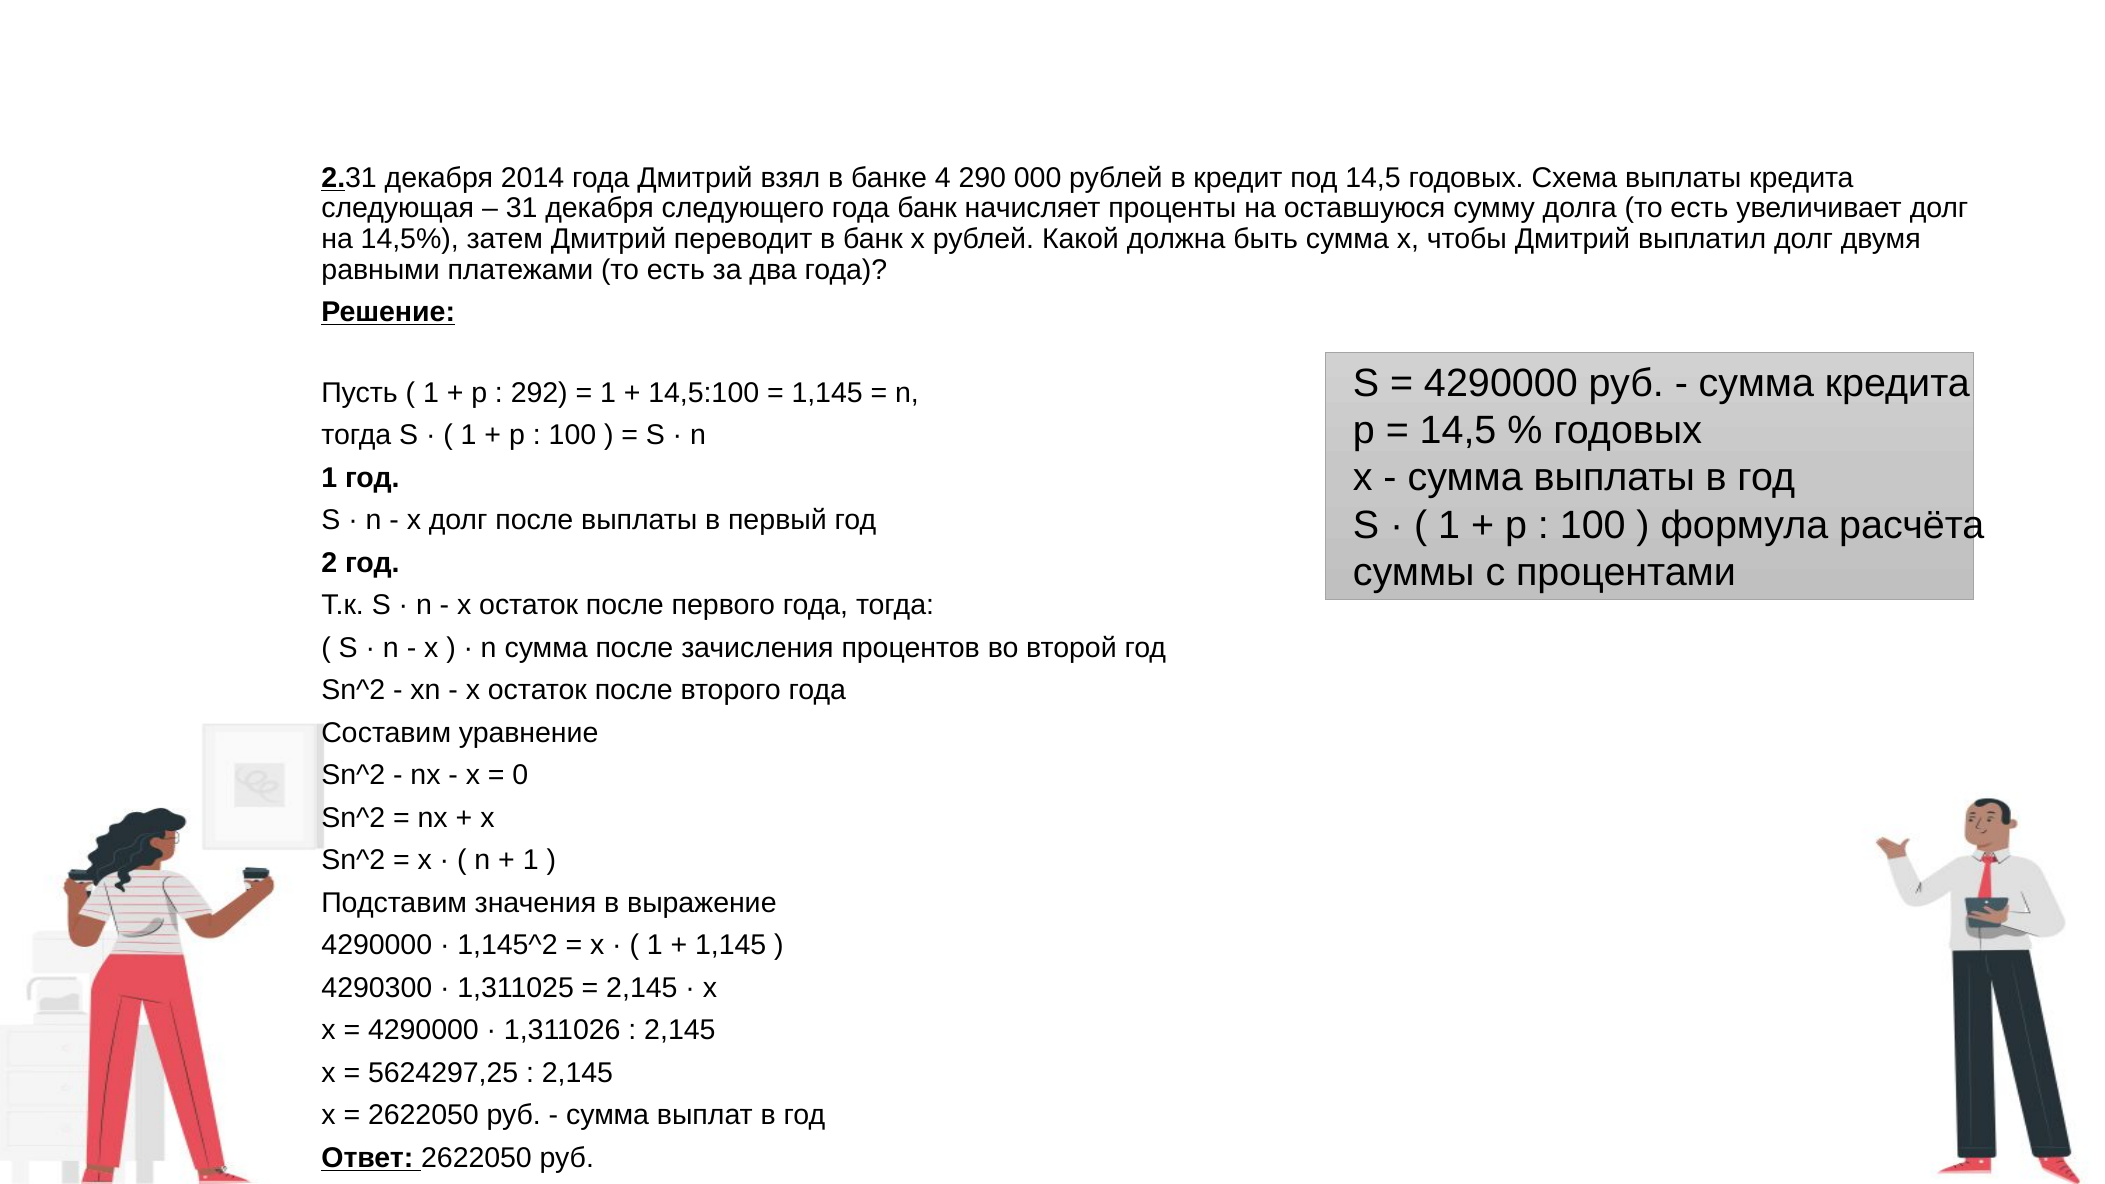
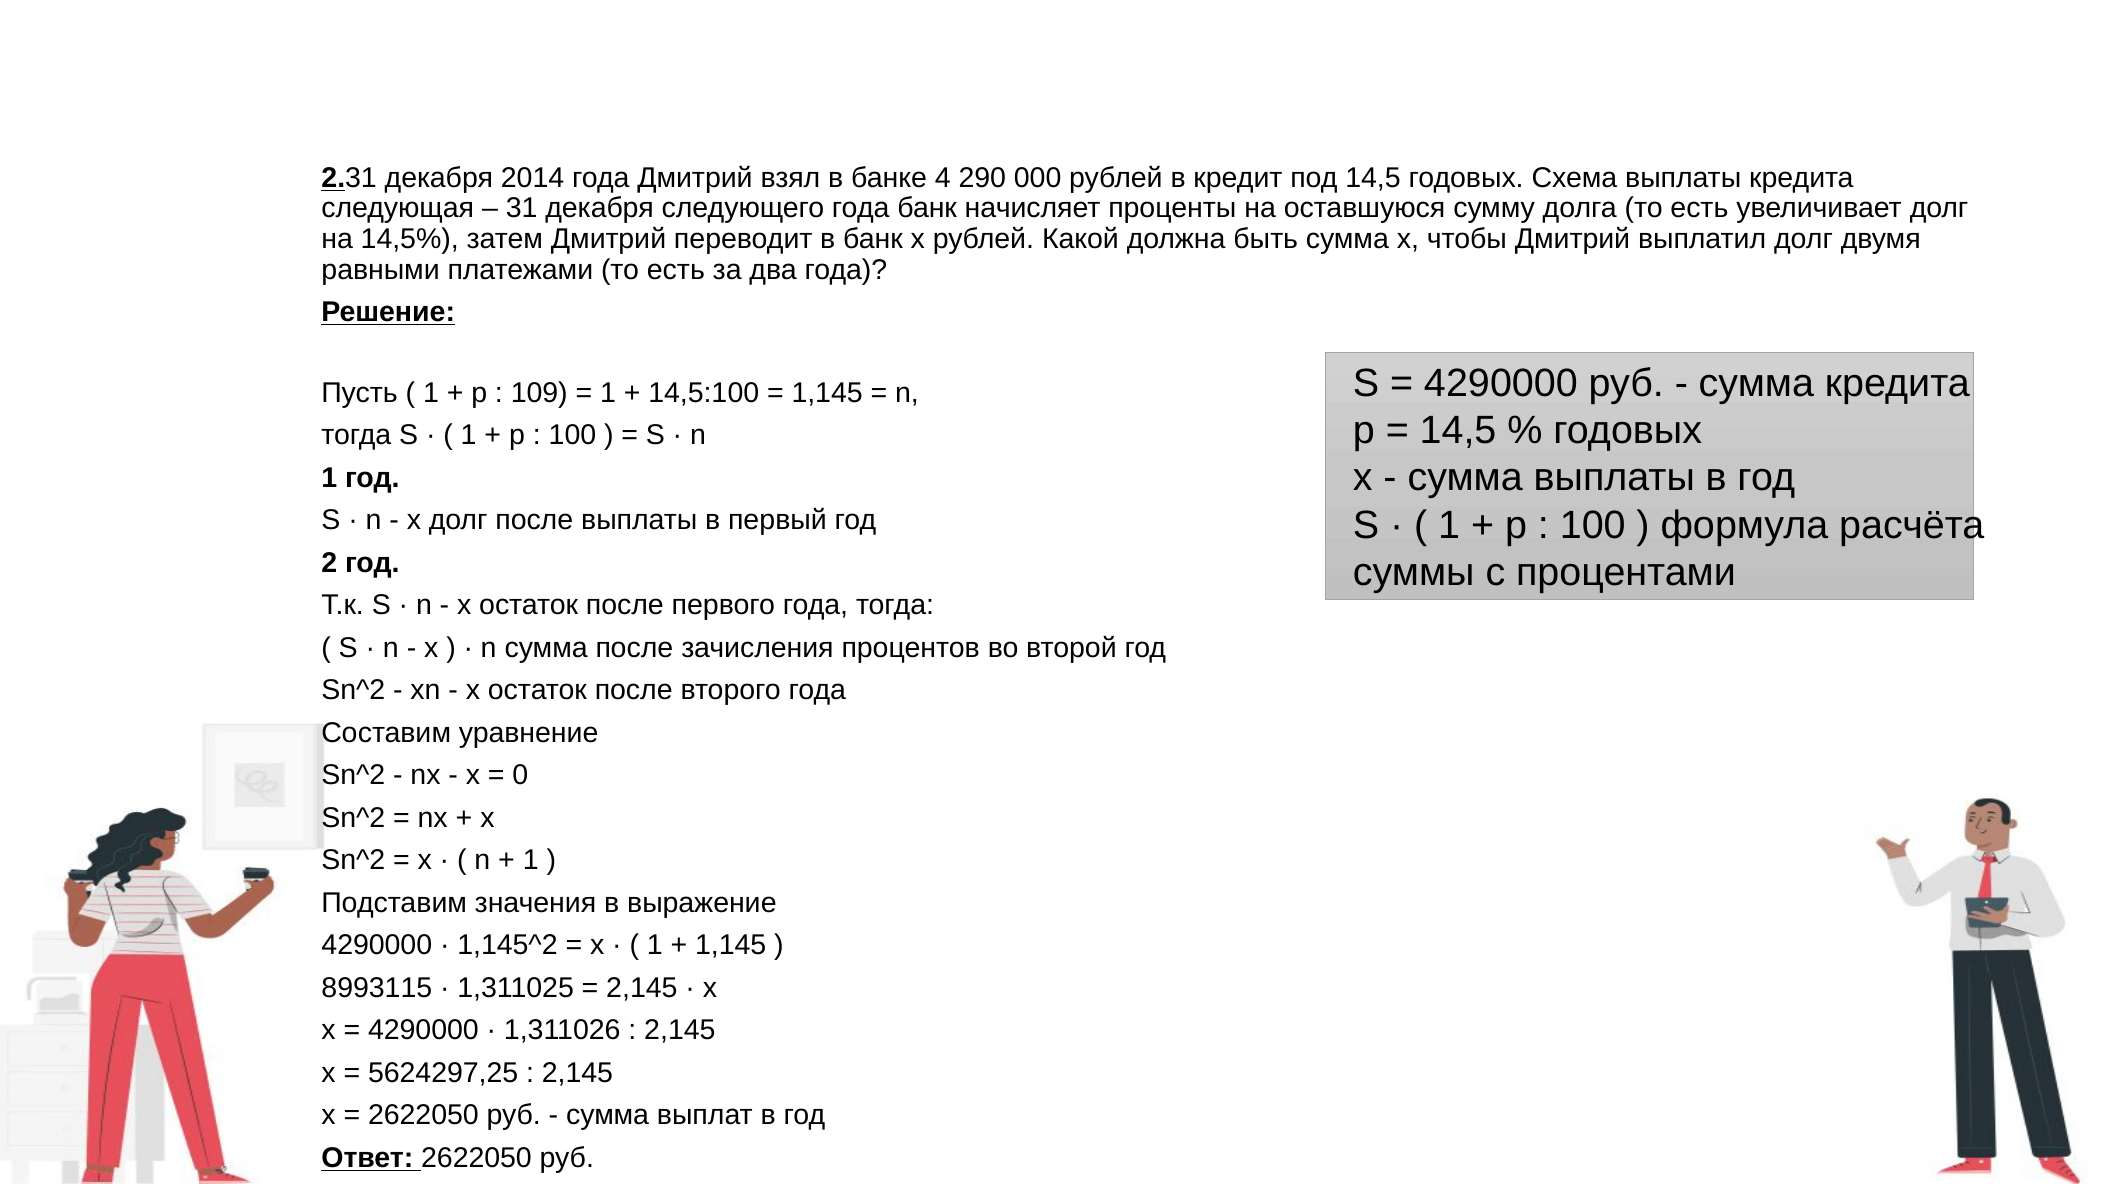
292: 292 -> 109 (539, 393)
4290300: 4290300 -> 8993115 (377, 988)
